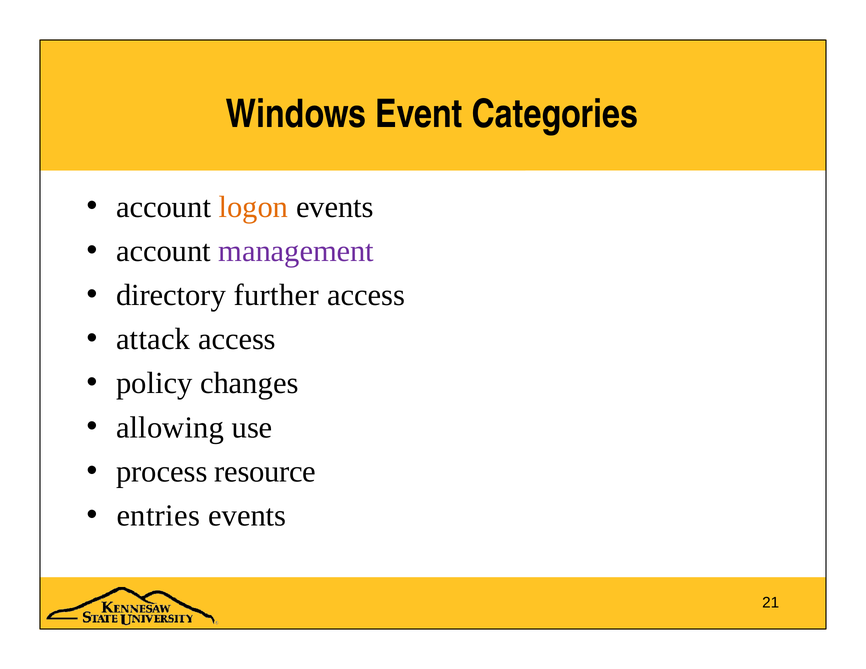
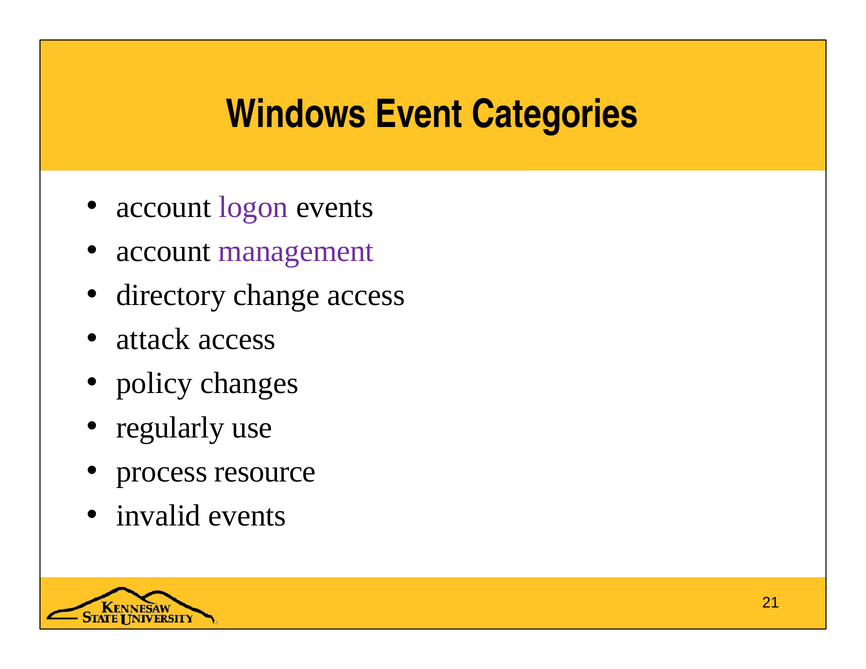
logon colour: orange -> purple (253, 207)
further: further -> change (277, 295)
allowing: allowing -> regularly (170, 428)
entries: entries -> invalid (158, 516)
